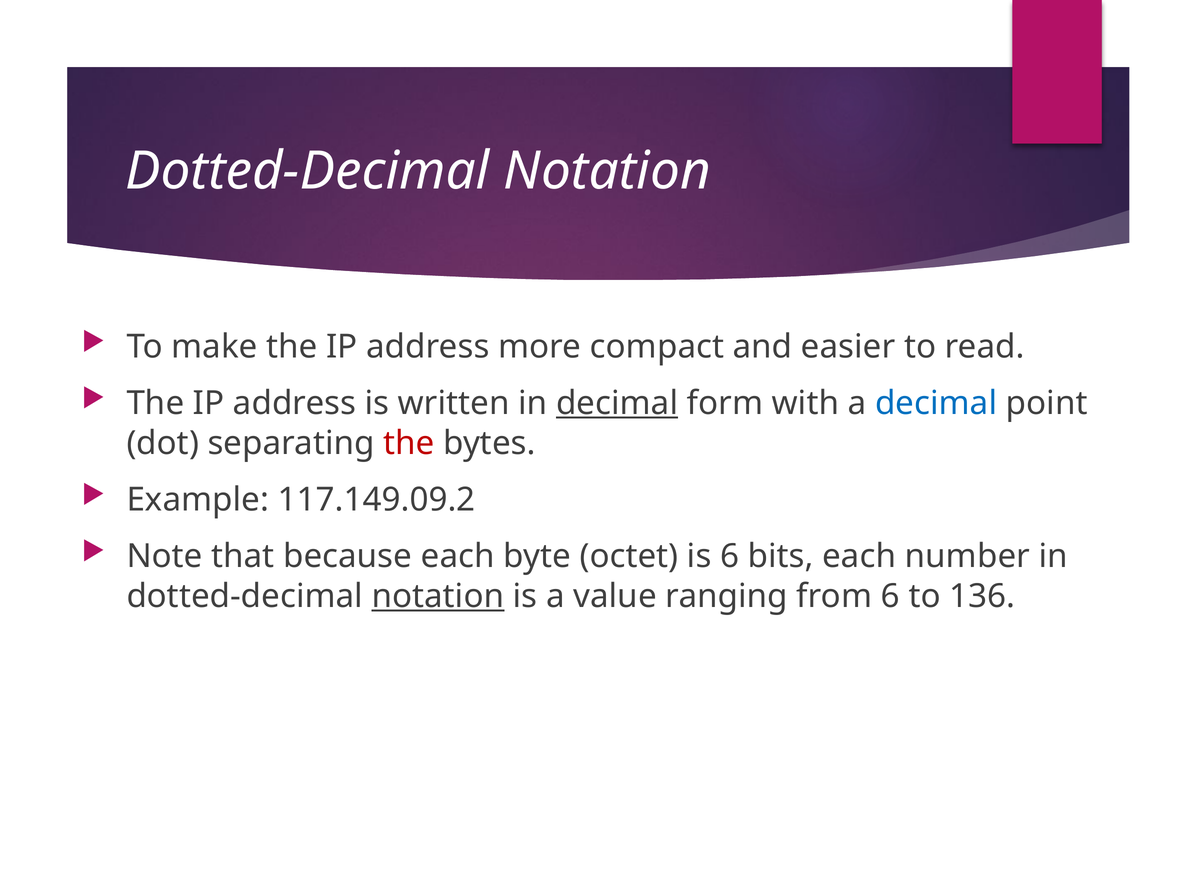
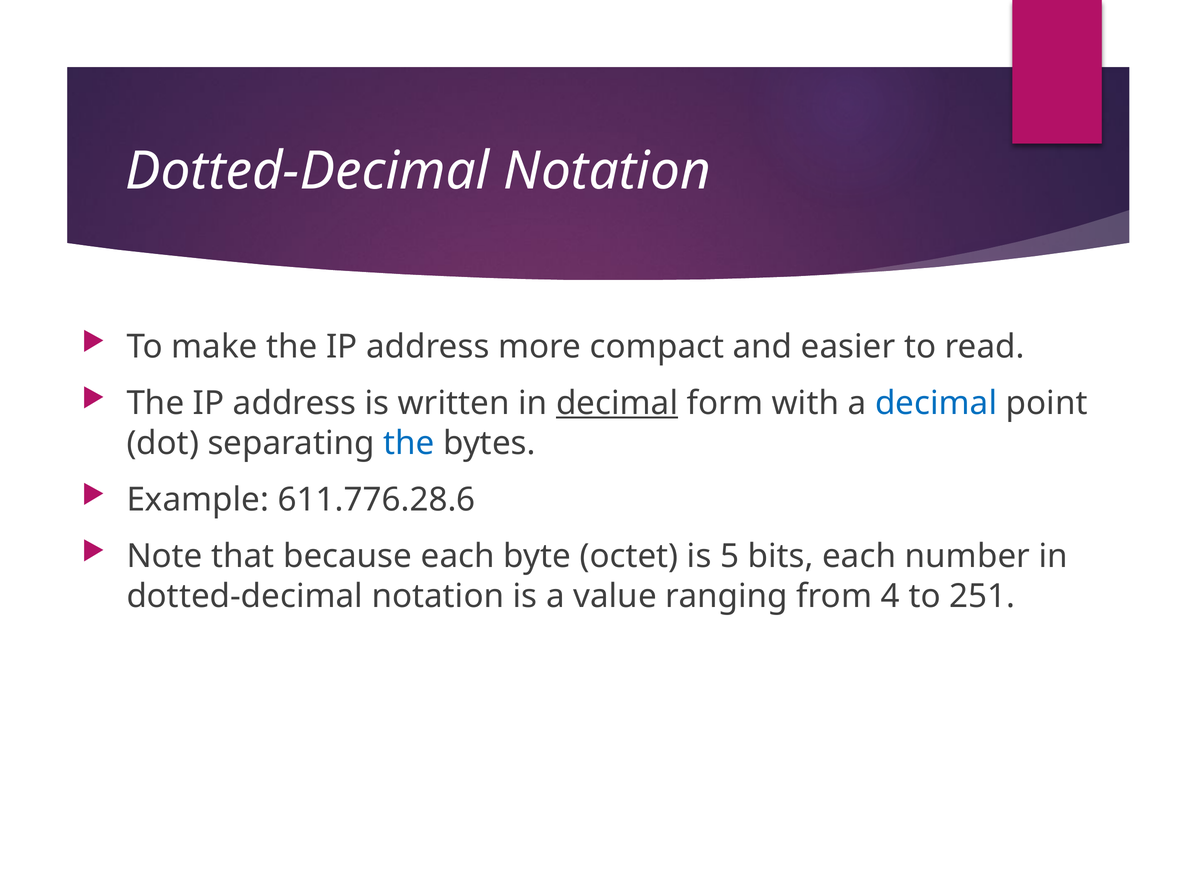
the colour: red -> blue (409, 443)
117.149.09.2: 117.149.09.2 -> 611.776.28.6 (377, 500)
is 6: 6 -> 5 (730, 556)
notation underline: present -> none (438, 596)
from 6: 6 -> 4 (890, 596)
136: 136 -> 251 (982, 596)
